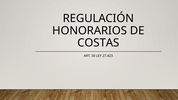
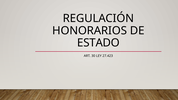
COSTAS: COSTAS -> ESTADO (98, 43)
